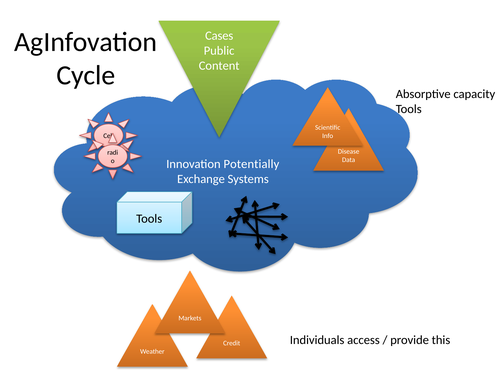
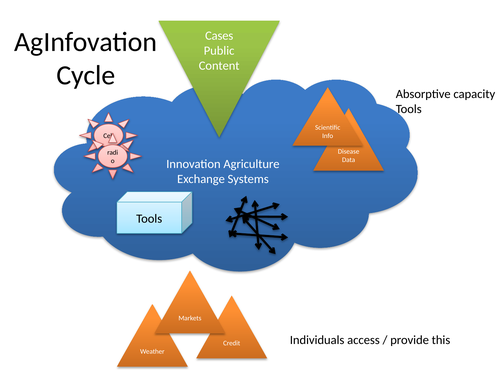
Potentially: Potentially -> Agriculture (251, 164)
